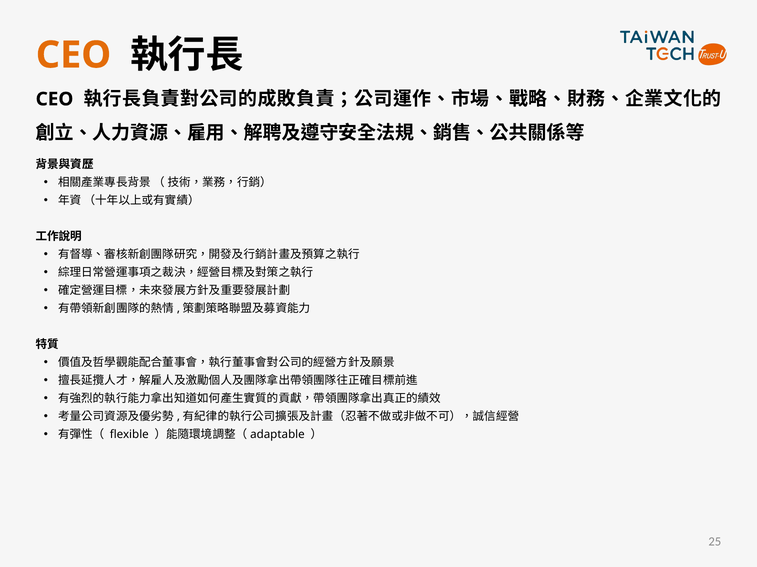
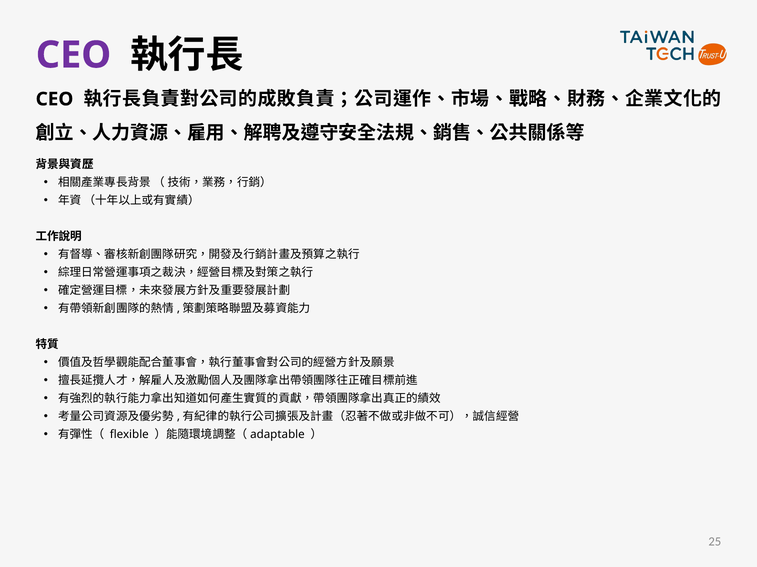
CEO colour: orange -> purple (73, 55)
